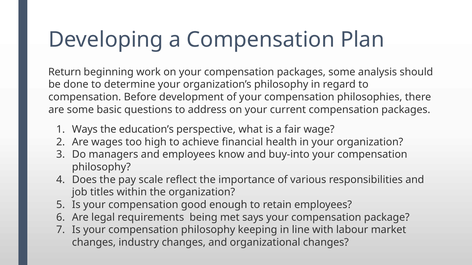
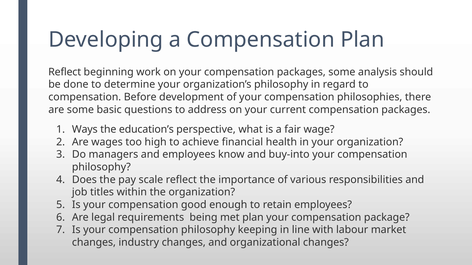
Return: Return -> Reflect (65, 72)
met says: says -> plan (253, 218)
